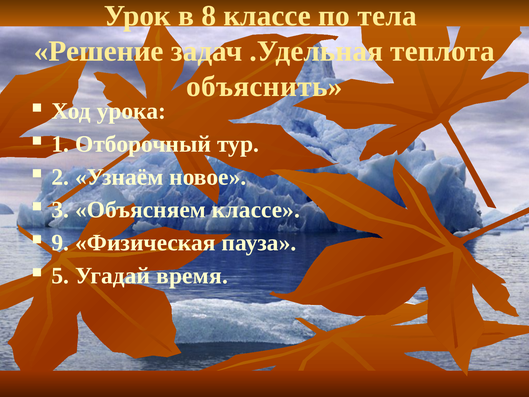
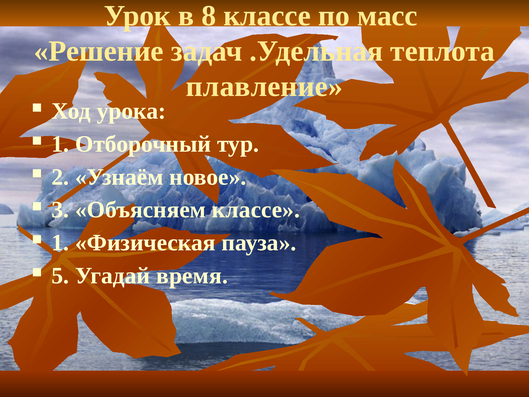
тела: тела -> масс (387, 16)
объяснить: объяснить -> плавление (264, 86)
9: 9 -> 1 (60, 243)
